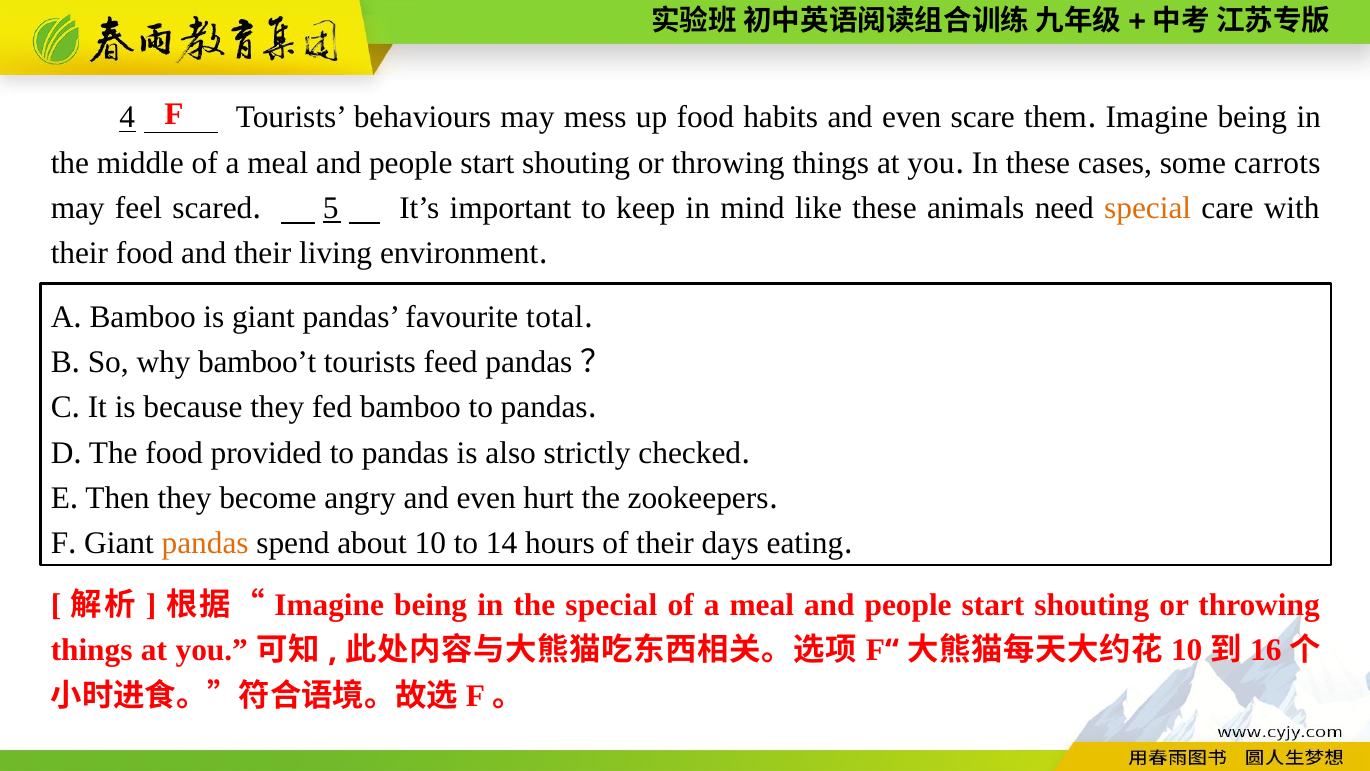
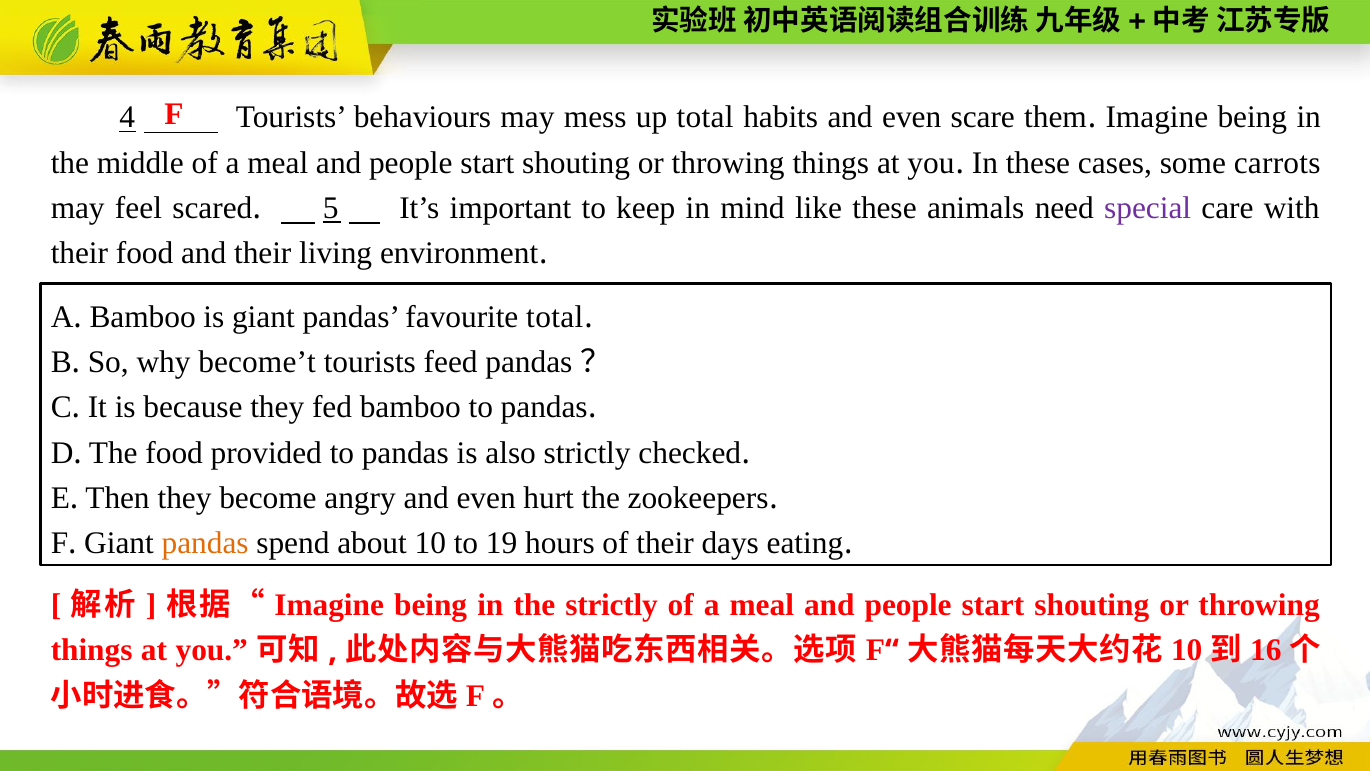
up food: food -> total (705, 118)
special colour: orange -> purple (1148, 208)
bamboo’t: bamboo’t -> become’t (257, 362)
14: 14 -> 19 (502, 543)
the special: special -> strictly (612, 605)
